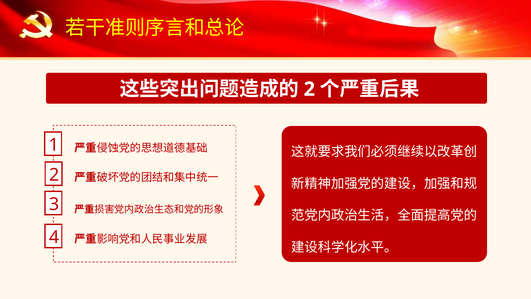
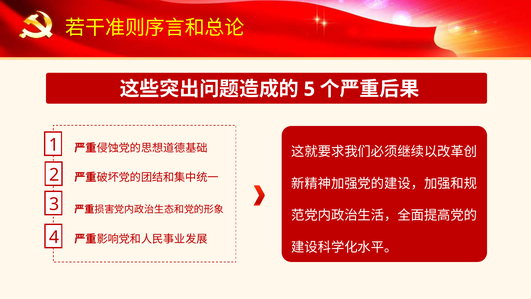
2: 2 -> 5 (309, 89)
